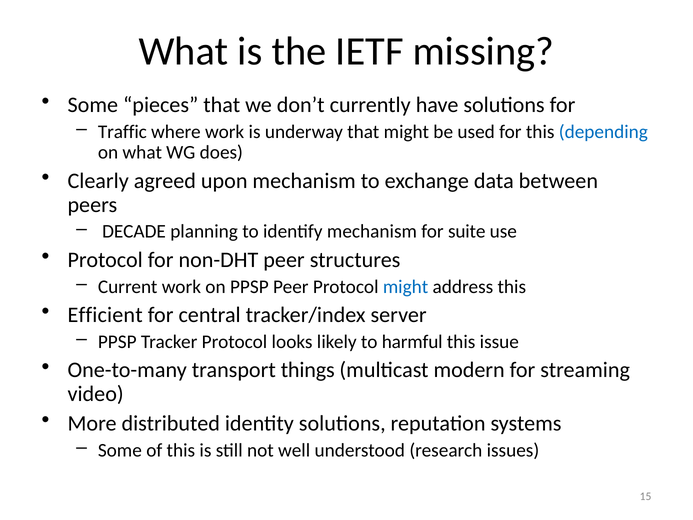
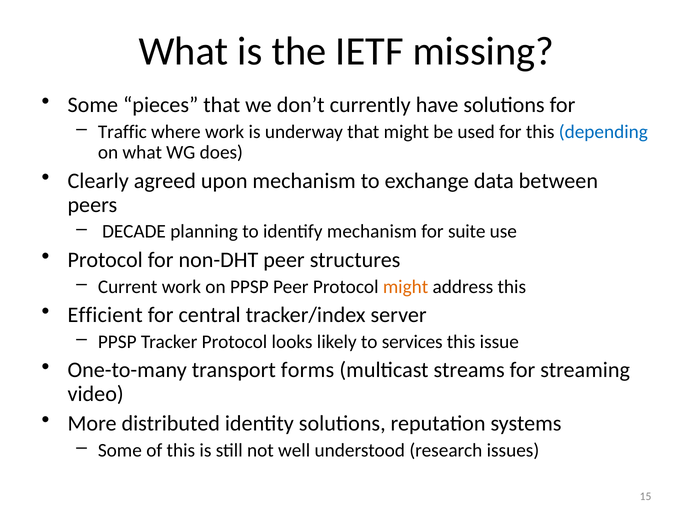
might colour: blue -> orange (406, 287)
harmful: harmful -> services (412, 342)
things: things -> forms (308, 370)
modern: modern -> streams (469, 370)
